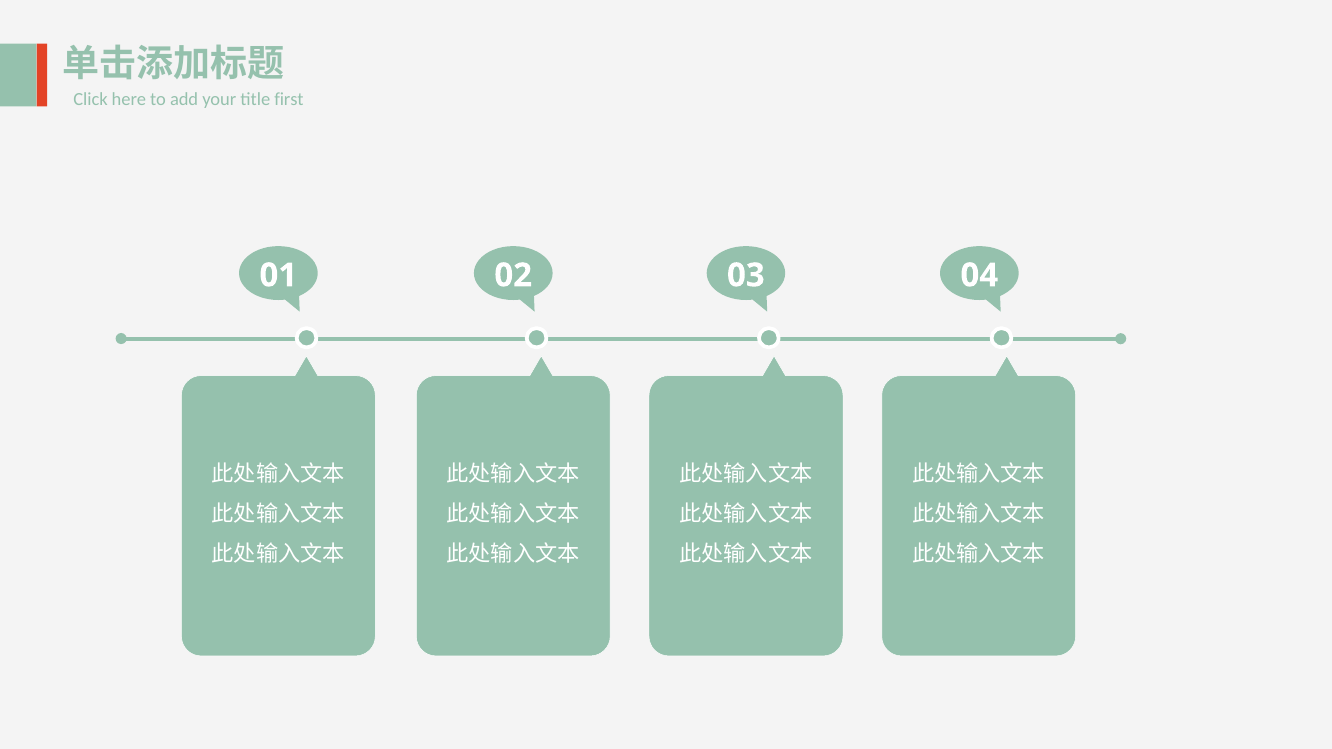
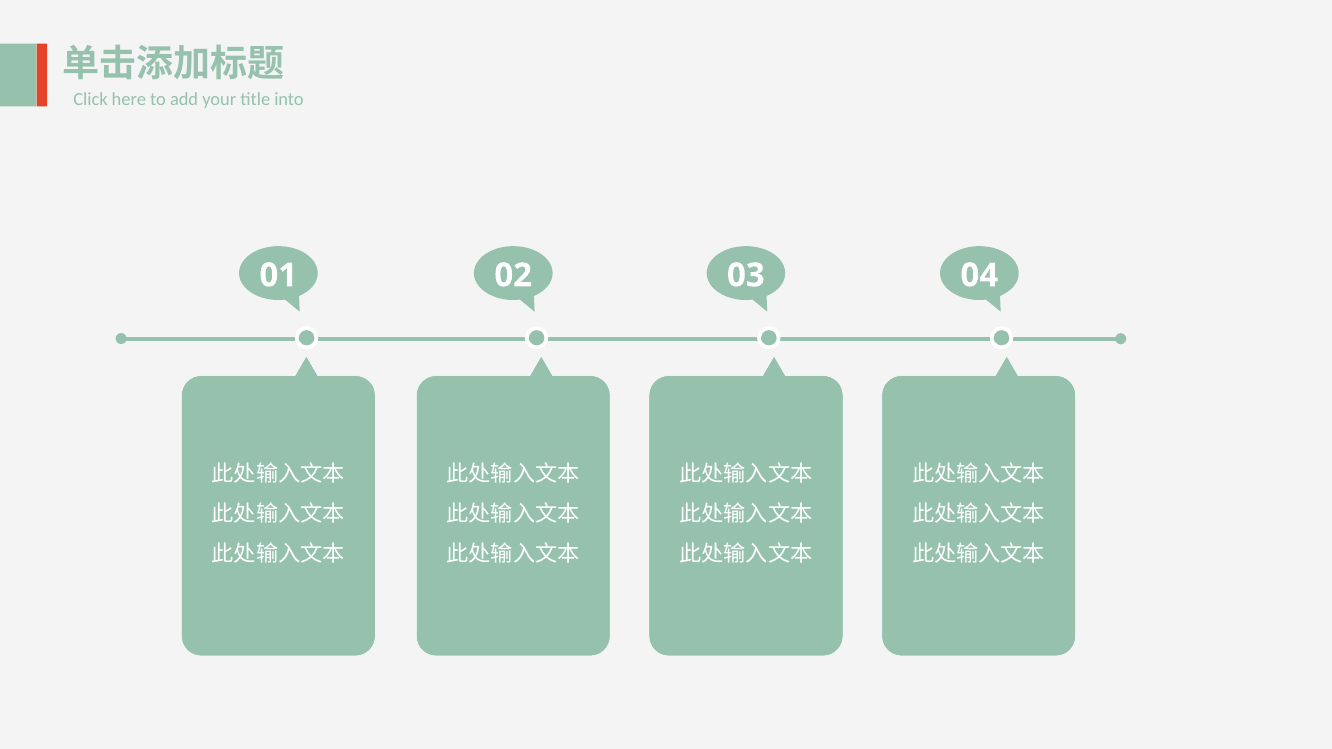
first: first -> into (289, 100)
